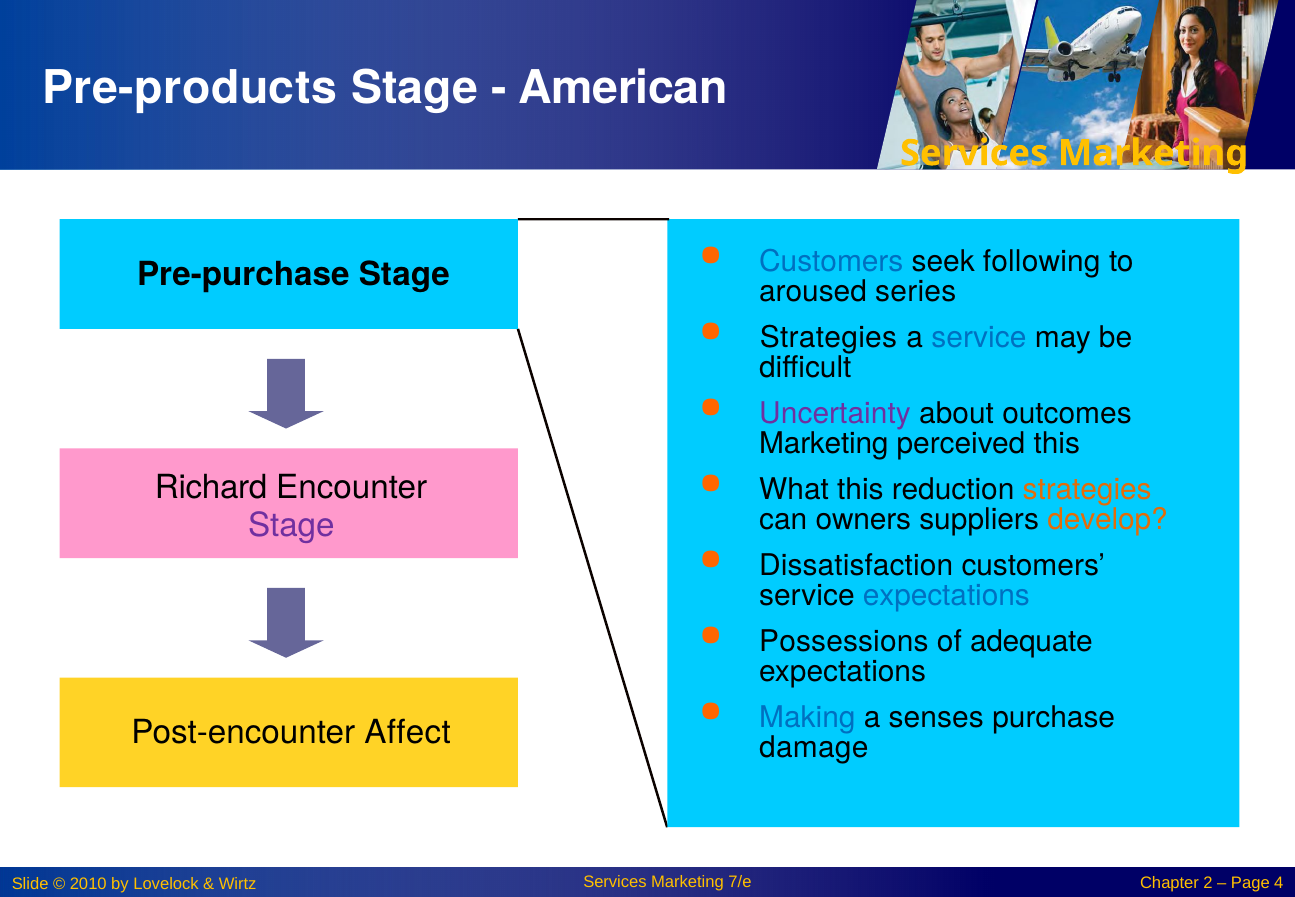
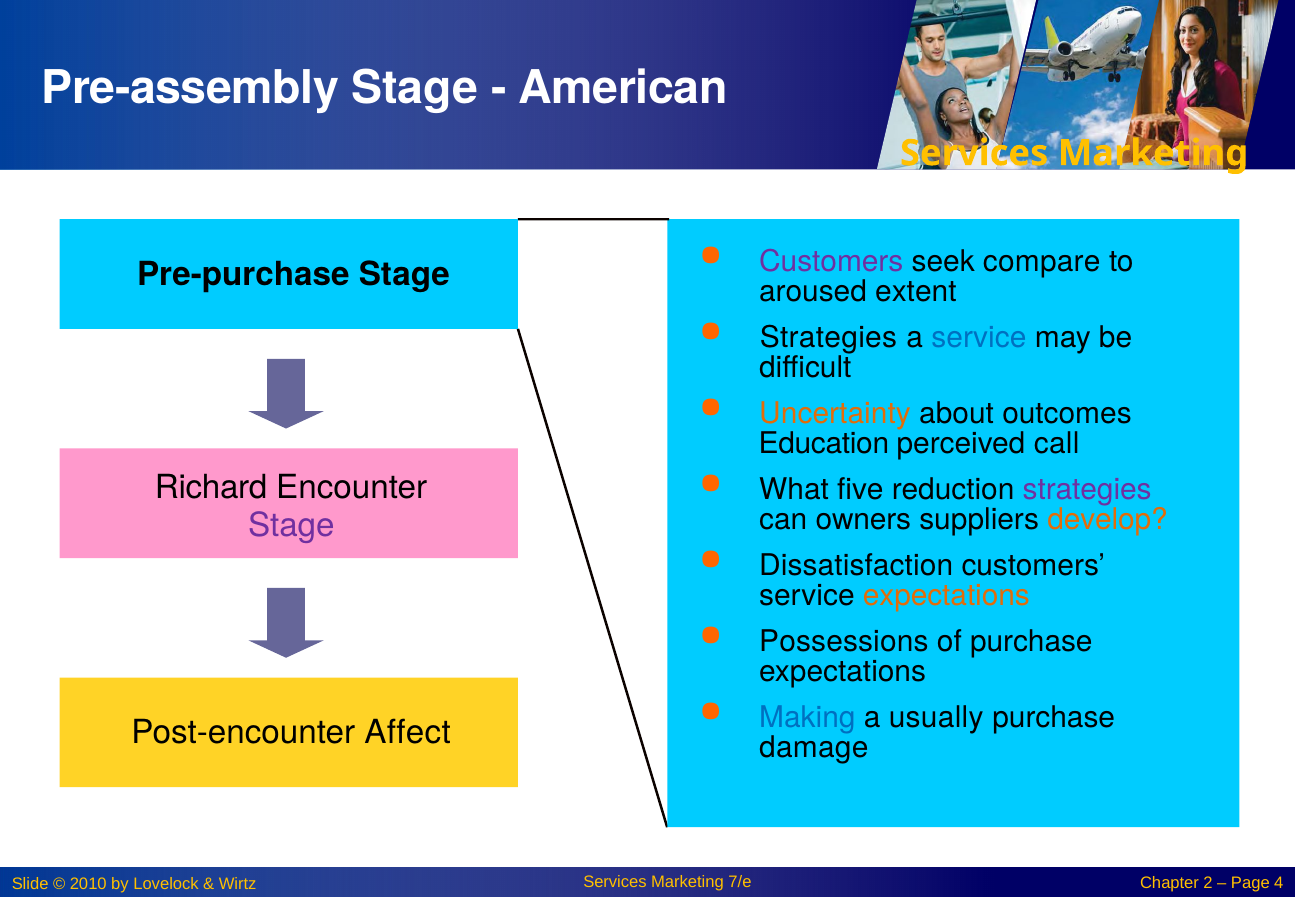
Pre-products: Pre-products -> Pre-assembly (190, 88)
Customers colour: blue -> purple (831, 261)
following: following -> compare (1042, 261)
series: series -> extent (916, 292)
Uncertainty colour: purple -> orange (835, 413)
Marketing: Marketing -> Education (824, 444)
perceived this: this -> call (1057, 444)
What this: this -> five (860, 489)
strategies colour: orange -> purple (1087, 489)
expectations colour: blue -> orange (946, 596)
of adequate: adequate -> purchase (1031, 641)
senses: senses -> usually (936, 717)
